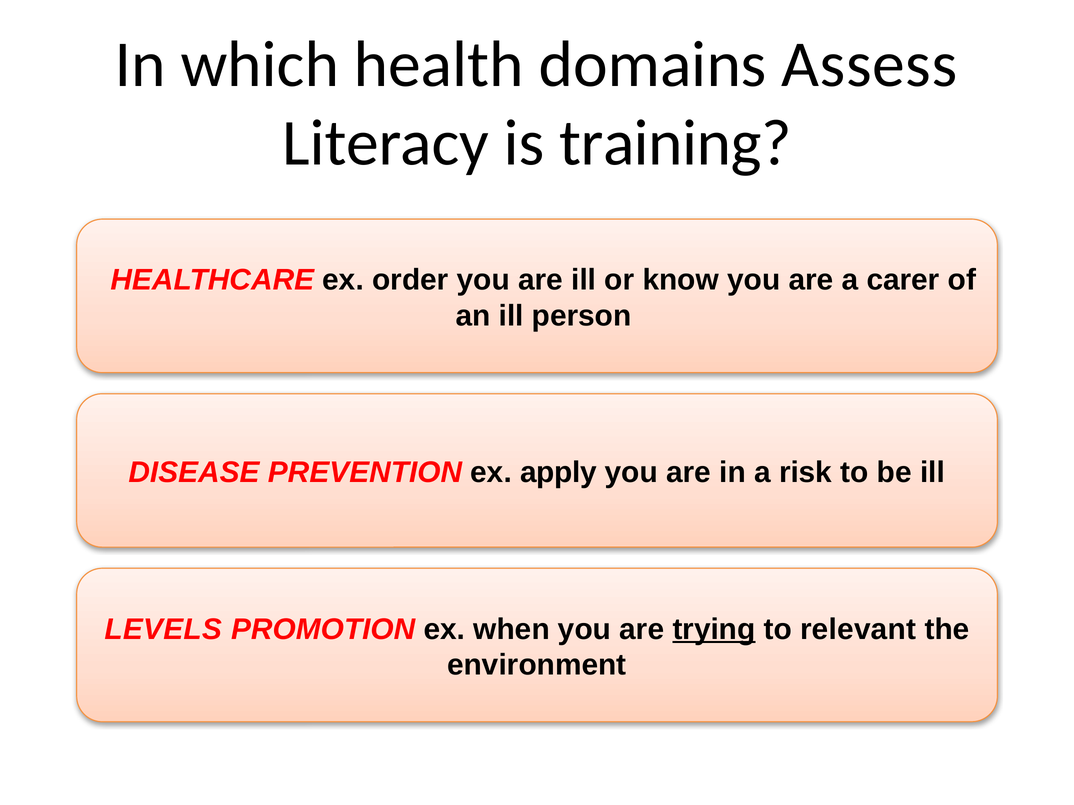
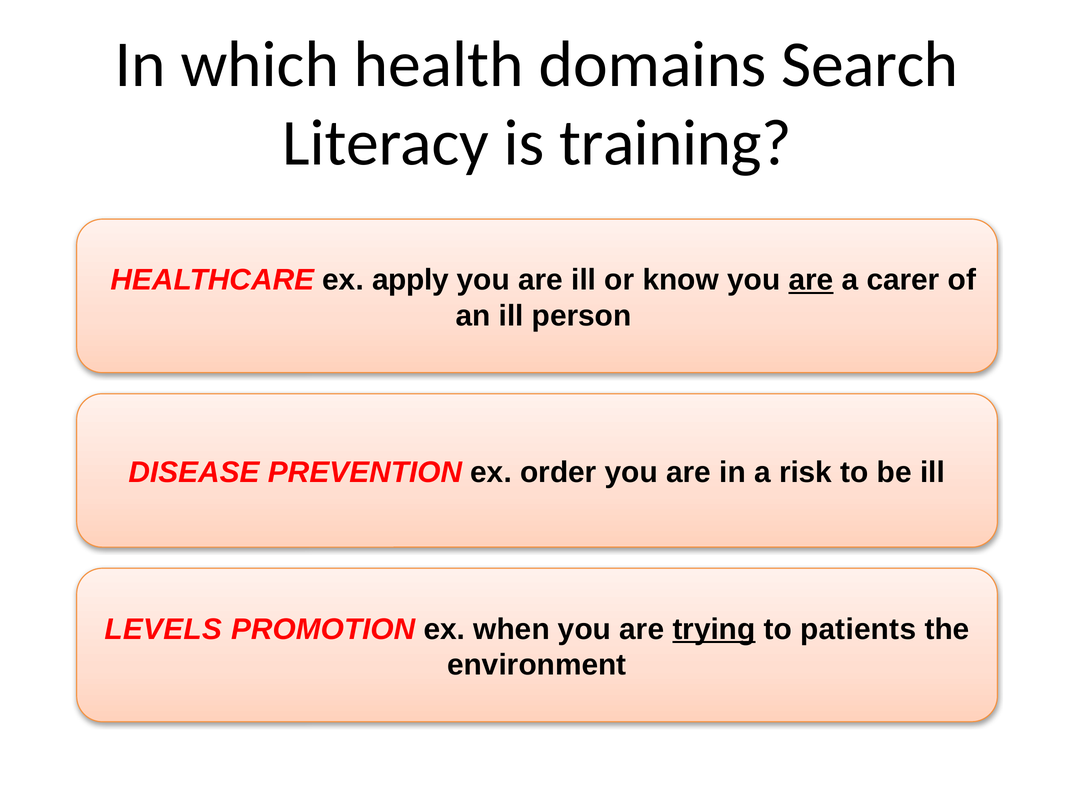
Assess: Assess -> Search (870, 65)
order: order -> apply (410, 280)
are underline: none -> present (811, 280)
apply: apply -> order (558, 473)
relevant: relevant -> patients (858, 630)
